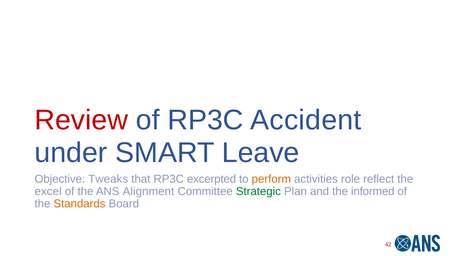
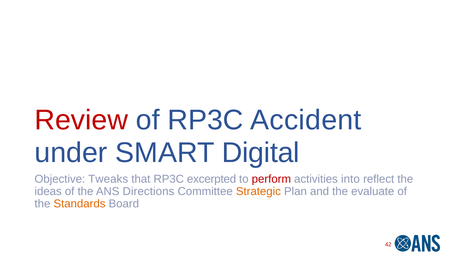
Leave: Leave -> Digital (261, 153)
perform colour: orange -> red (271, 179)
role: role -> into (350, 179)
excel: excel -> ideas (48, 192)
Alignment: Alignment -> Directions (148, 192)
Strategic colour: green -> orange (258, 192)
informed: informed -> evaluate (373, 192)
